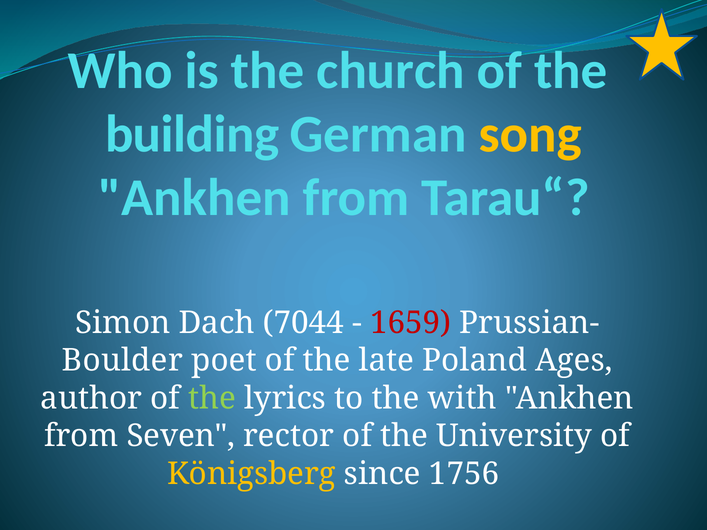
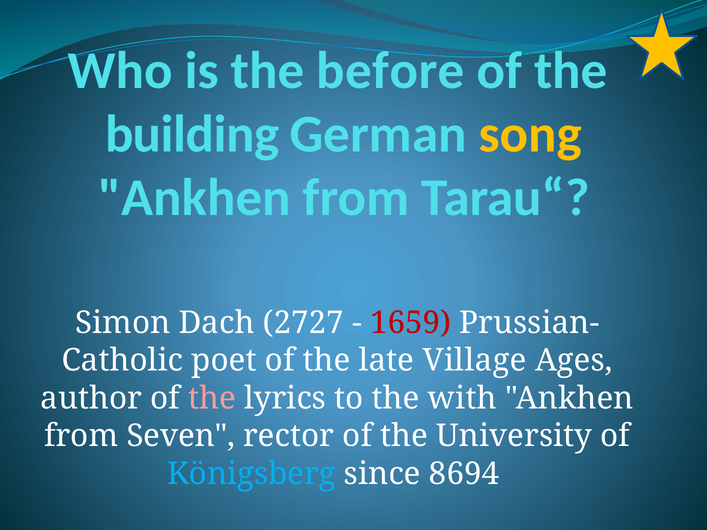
church: church -> before (390, 71)
7044: 7044 -> 2727 (303, 323)
Boulder: Boulder -> Catholic (122, 361)
Poland: Poland -> Village (475, 361)
the colour: light green -> pink (212, 398)
Königsberg colour: yellow -> light blue (251, 474)
1756: 1756 -> 8694 (464, 474)
